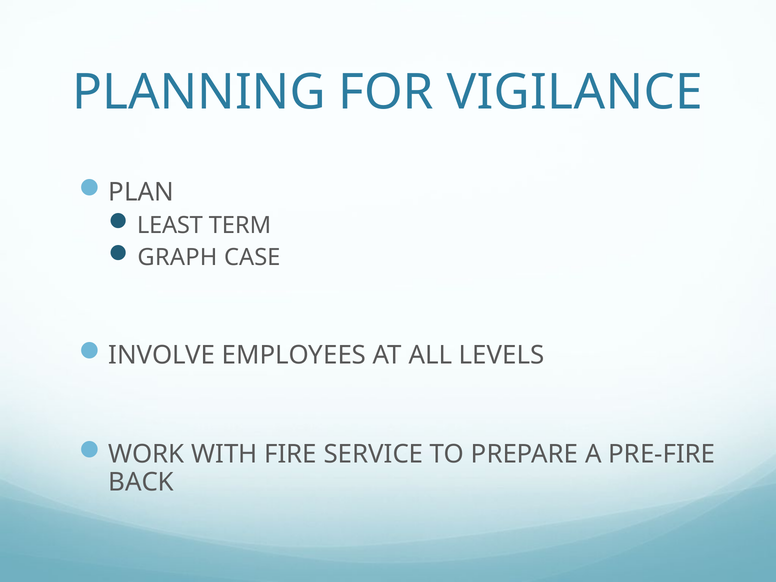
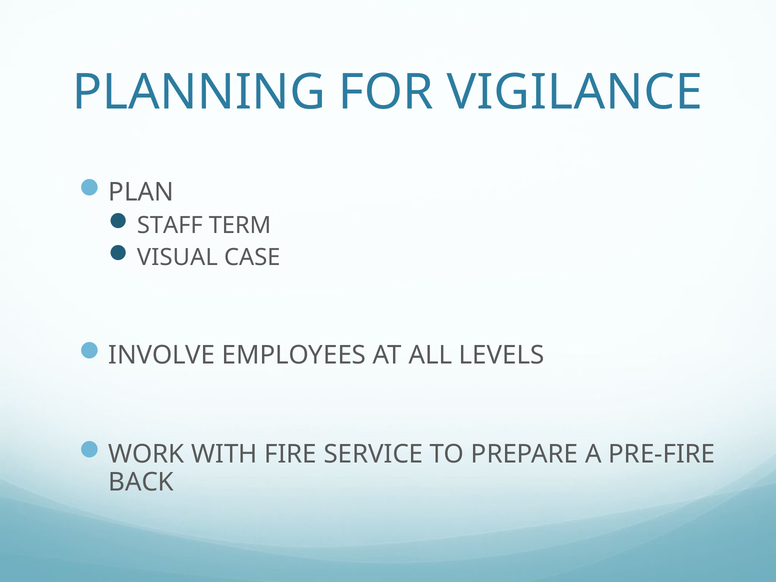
LEAST: LEAST -> STAFF (170, 225)
GRAPH: GRAPH -> VISUAL (177, 257)
